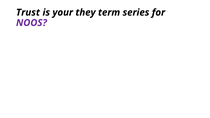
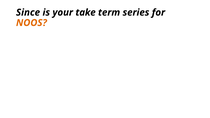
Trust: Trust -> Since (28, 12)
they: they -> take (86, 12)
NOOS colour: purple -> orange (31, 23)
